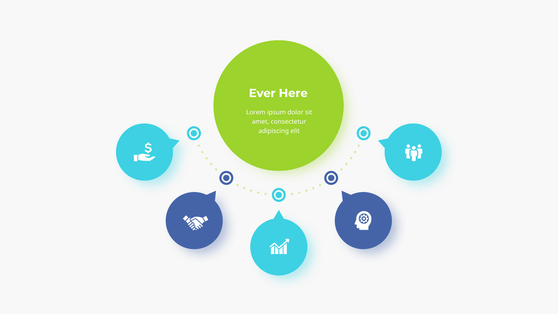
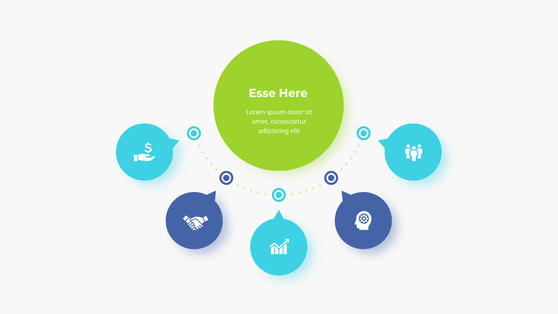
Ever: Ever -> Esse (262, 93)
